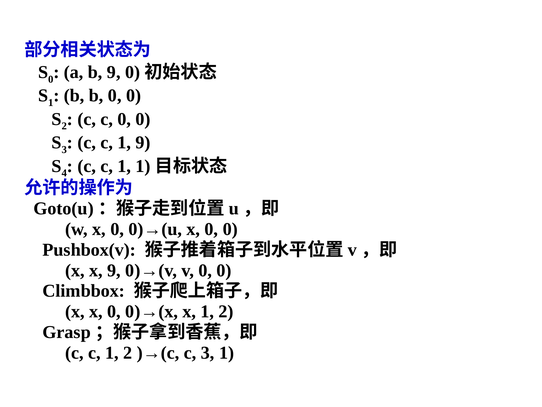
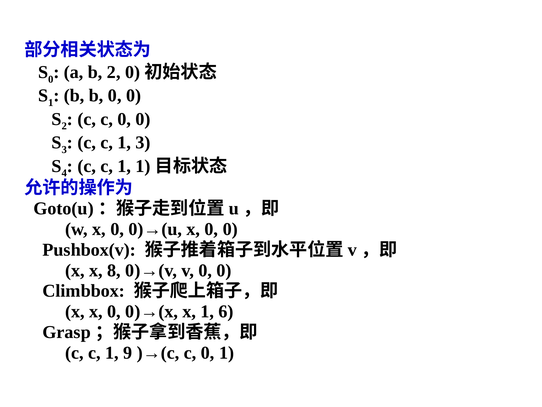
b 9: 9 -> 2 (114, 72)
1 9: 9 -> 3 (143, 142)
x 9: 9 -> 8 (114, 270)
x 1 2: 2 -> 6 (226, 311)
c 1 2: 2 -> 9 (128, 352)
)→(c c 3: 3 -> 0 (208, 352)
